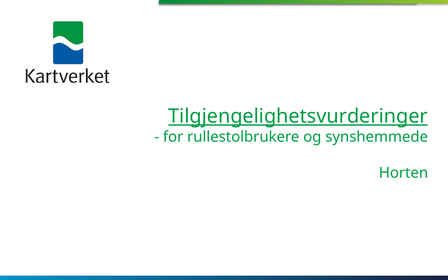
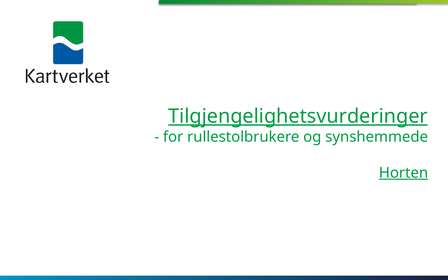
Horten underline: none -> present (404, 173)
